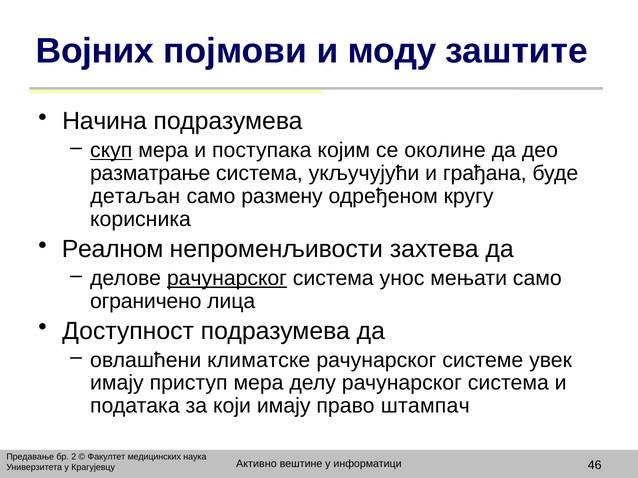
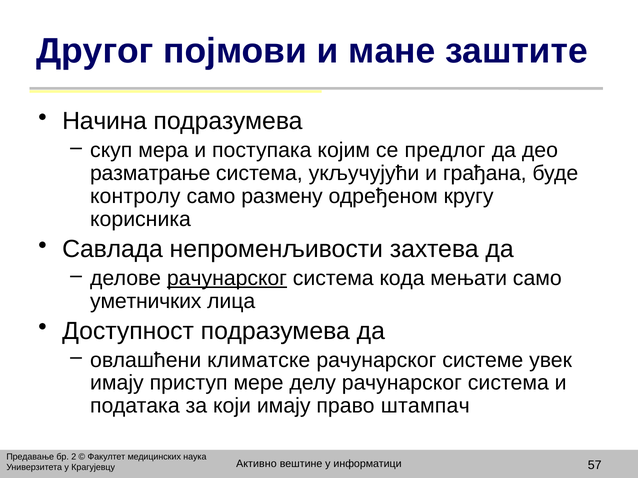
Војних: Војних -> Другог (95, 51)
моду: моду -> мане (392, 51)
скуп underline: present -> none (111, 151)
околине: околине -> предлог (445, 151)
детаљан: детаљан -> контролу (135, 197)
Реалном: Реалном -> Савлада (113, 249)
унос: унос -> кoда (402, 278)
ограничено: ограничено -> уметничких (146, 301)
приступ мера: мера -> мере (259, 383)
46: 46 -> 57 (595, 465)
